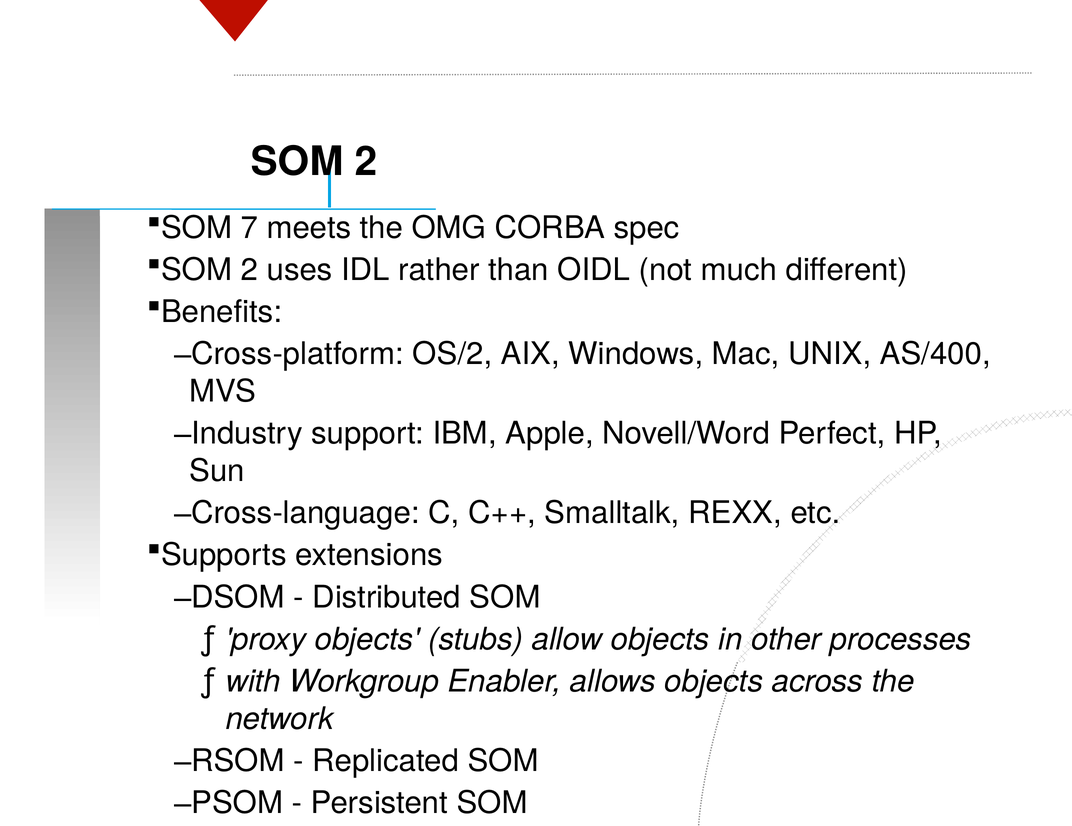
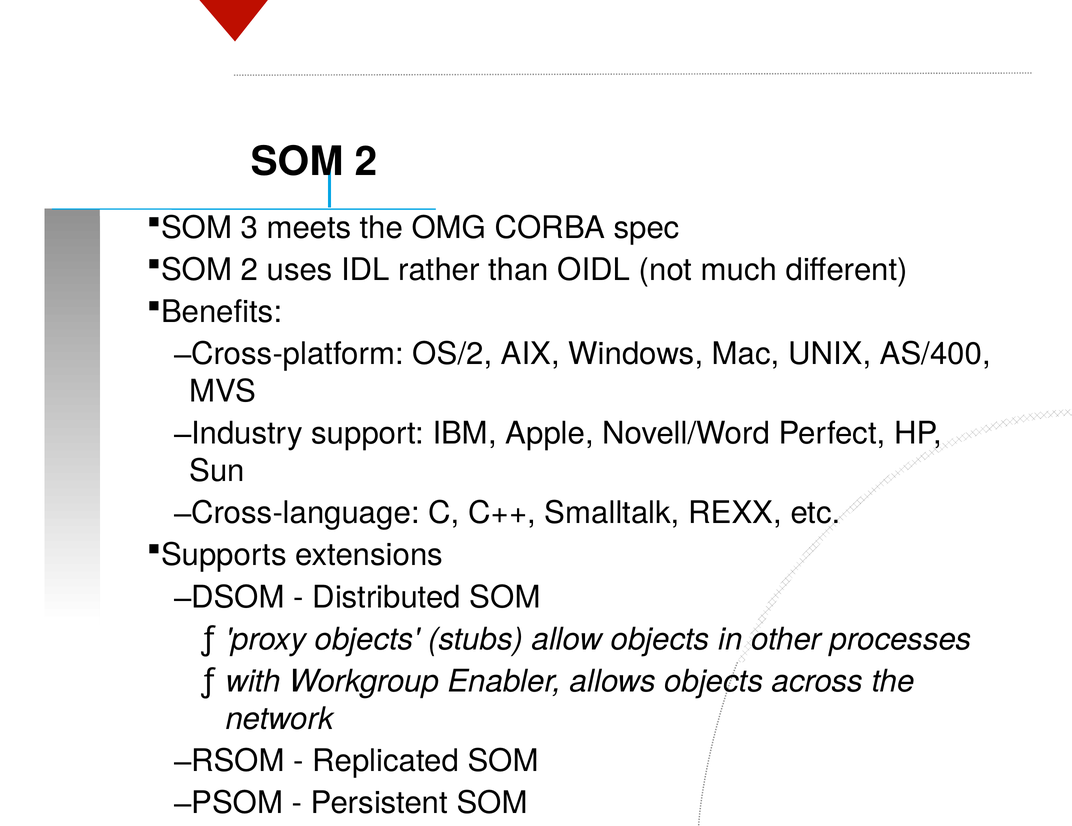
7: 7 -> 3 (249, 228)
